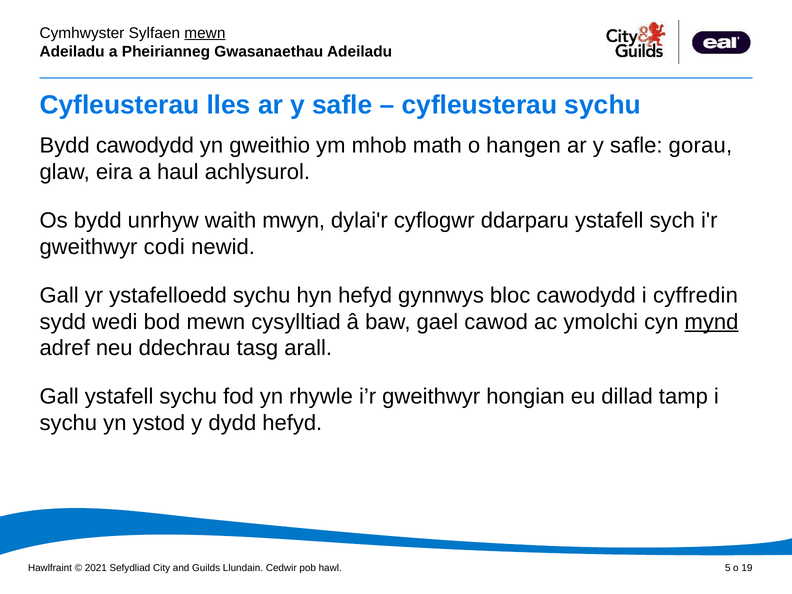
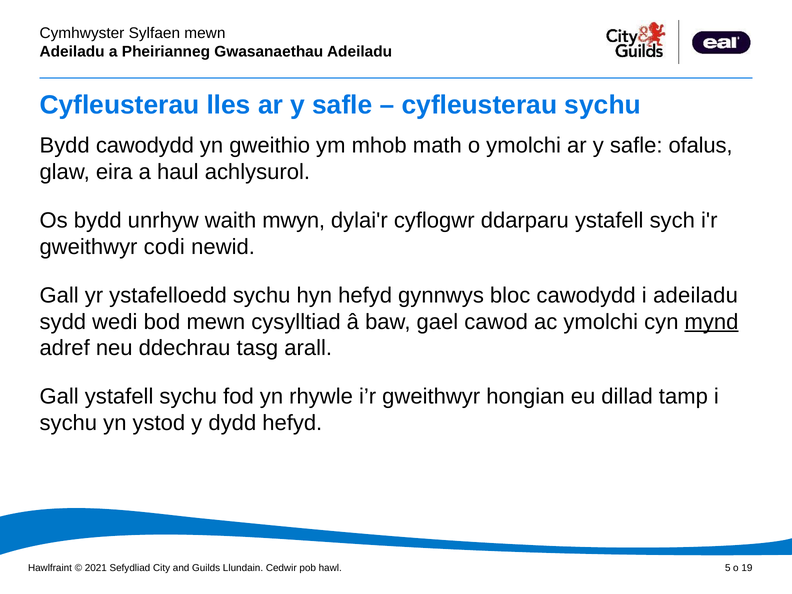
mewn underline: present -> none (205, 33)
o hangen: hangen -> ymolchi (524, 146)
gorau: gorau -> ofalus (701, 146)
i cyffredin: cyffredin -> adeiladu (696, 295)
